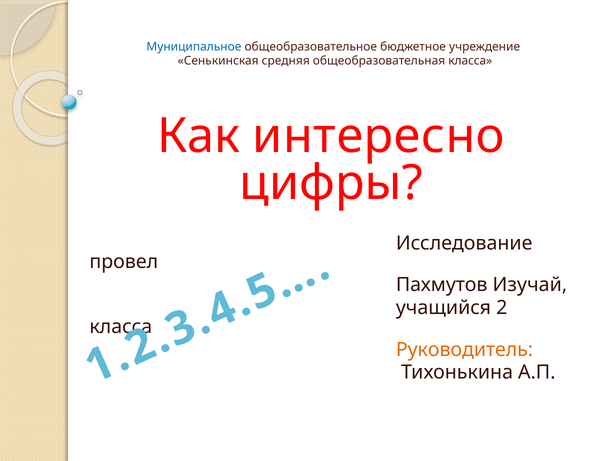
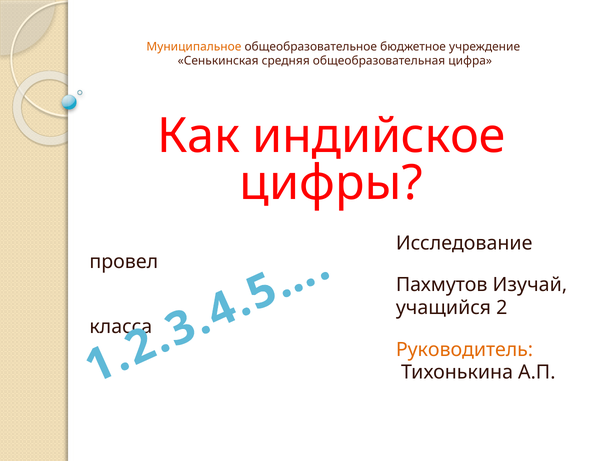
Муниципальное colour: blue -> orange (194, 47)
общеобразовательная класса: класса -> цифра (470, 61)
интересно: интересно -> индийское (379, 136)
